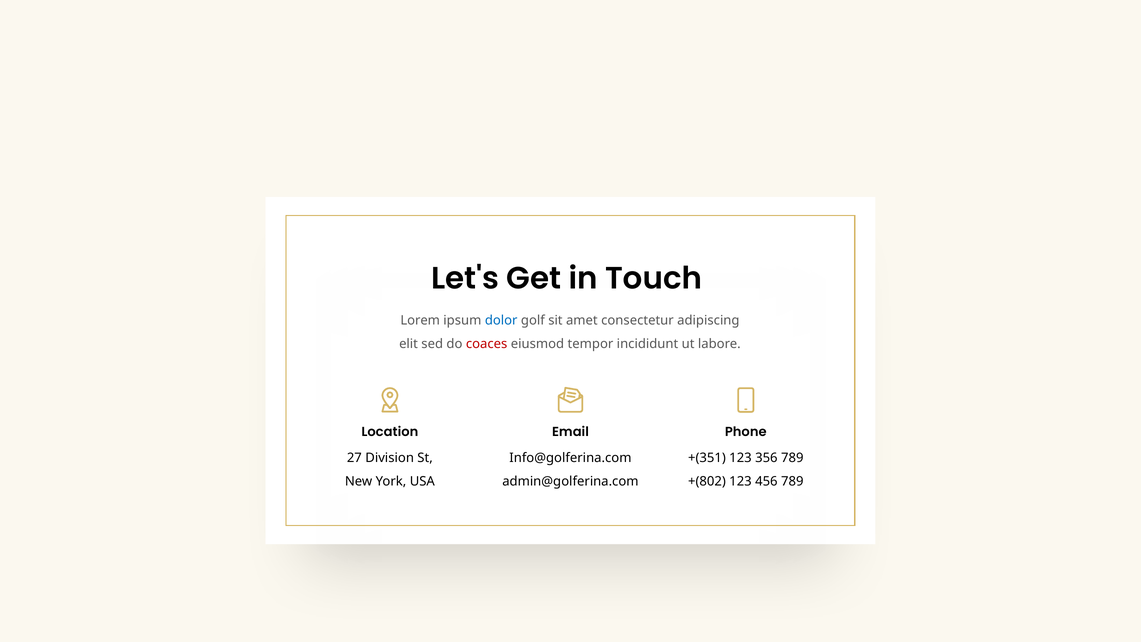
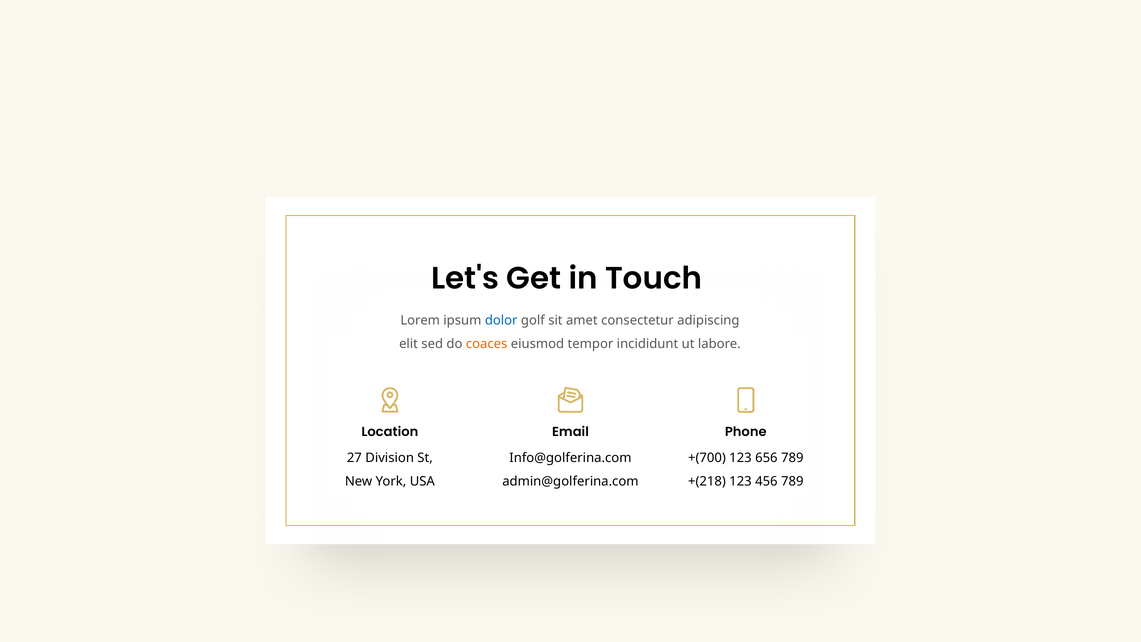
coaces colour: red -> orange (487, 344)
+(351: +(351 -> +(700 (707, 458)
356: 356 -> 656 (766, 458)
+(802: +(802 -> +(218 (707, 481)
